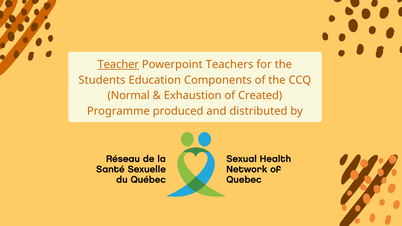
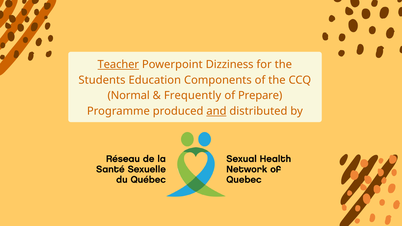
Teachers: Teachers -> Dizziness (230, 64)
Exhaustion: Exhaustion -> Frequently (193, 96)
Created: Created -> Prepare (260, 96)
and underline: none -> present (216, 111)
